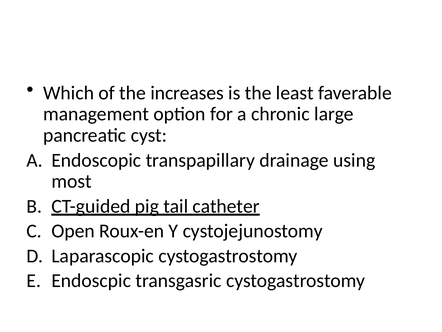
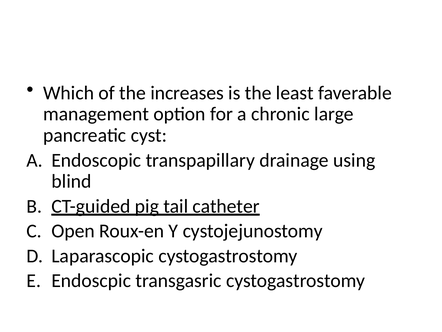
most: most -> blind (71, 181)
